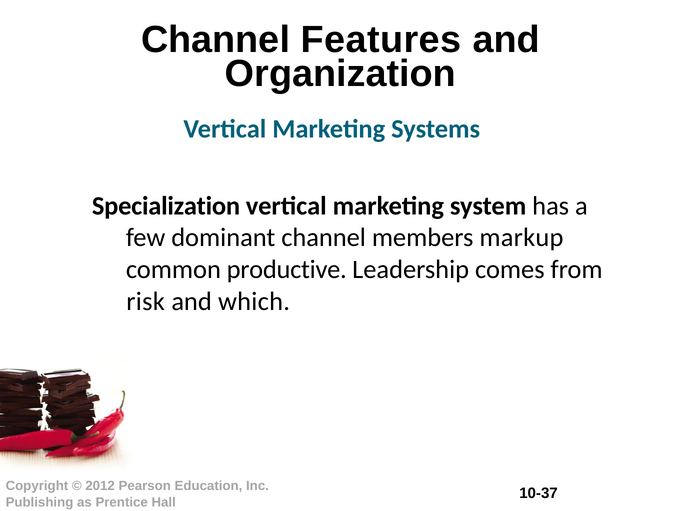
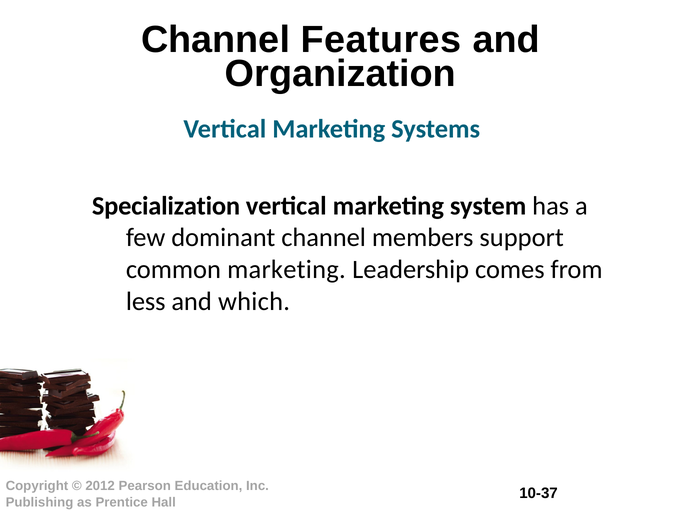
markup: markup -> support (522, 238)
common productive: productive -> marketing (286, 269)
risk: risk -> less (146, 301)
